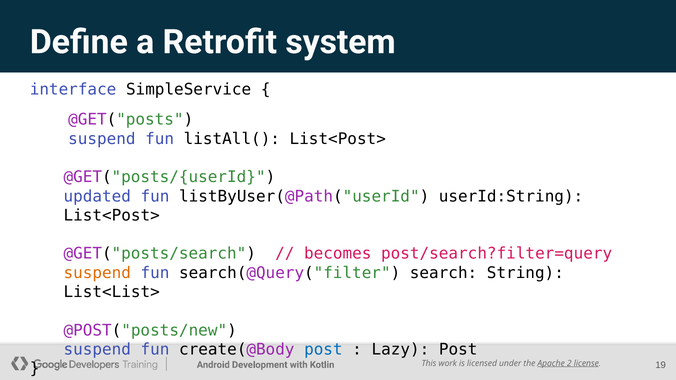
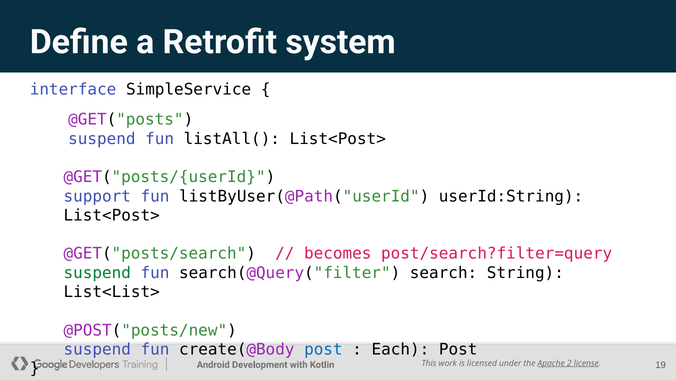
updated: updated -> support (97, 196)
suspend colour: orange -> green (97, 273)
Lazy: Lazy -> Each (400, 350)
